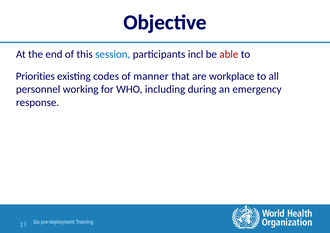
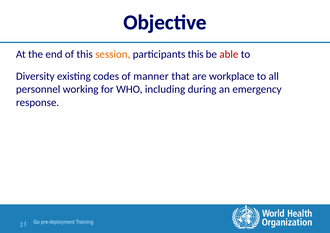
session colour: blue -> orange (113, 54)
participants incl: incl -> this (196, 54)
Priorities: Priorities -> Diversity (35, 76)
